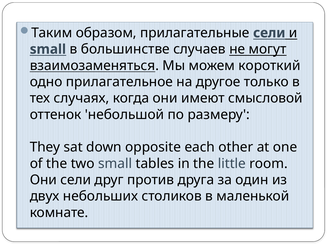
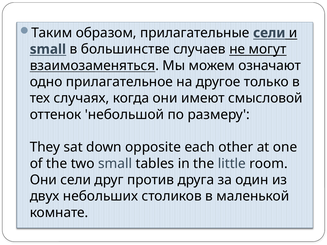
короткий: короткий -> означают (270, 66)
